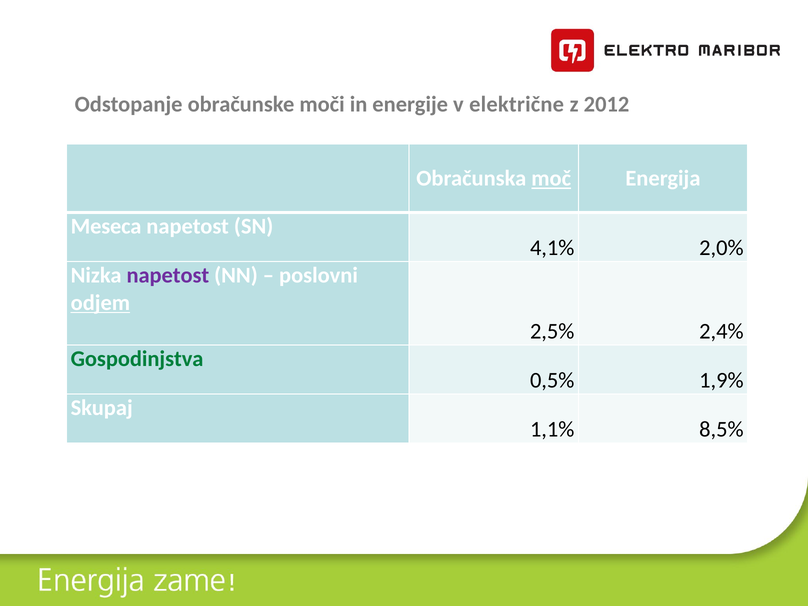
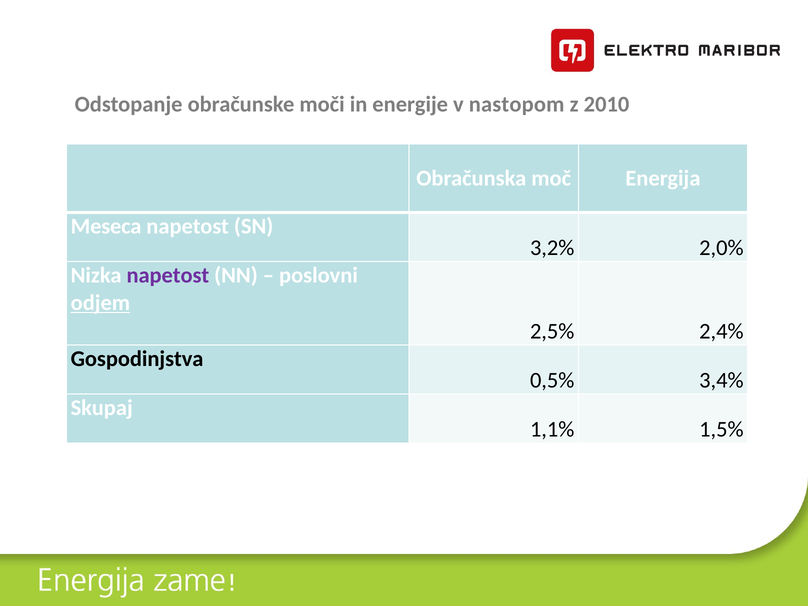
električne: električne -> nastopom (517, 104)
2012: 2012 -> 2010 (607, 104)
moč underline: present -> none (551, 178)
4,1%: 4,1% -> 3,2% (552, 248)
Gospodinjstva colour: green -> black (137, 359)
1,9%: 1,9% -> 3,4% (721, 380)
8,5%: 8,5% -> 1,5% (721, 429)
